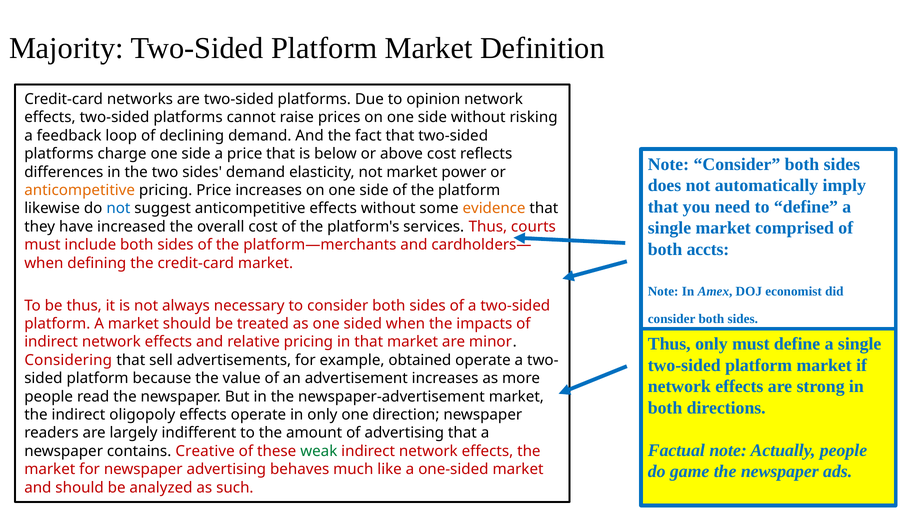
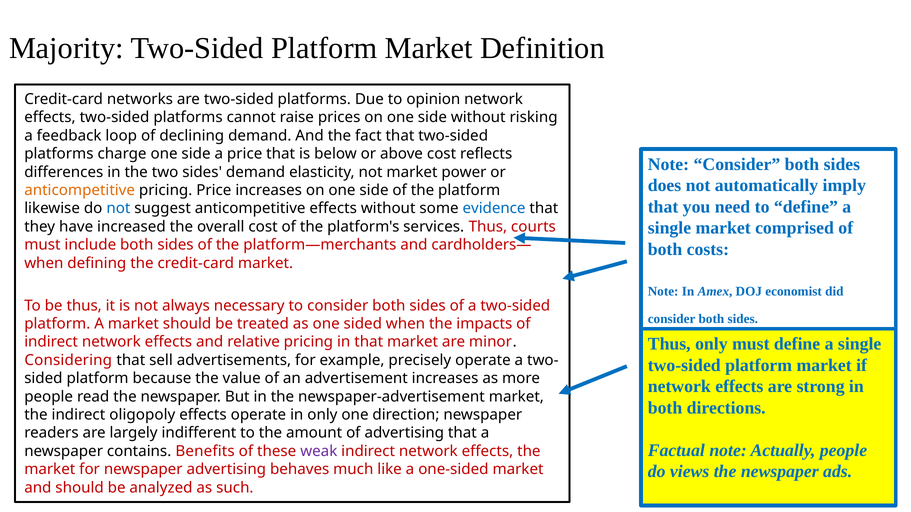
evidence colour: orange -> blue (494, 209)
accts: accts -> costs (708, 249)
obtained: obtained -> precisely (420, 360)
Creative: Creative -> Benefits (205, 452)
weak colour: green -> purple (319, 452)
game: game -> views (690, 472)
